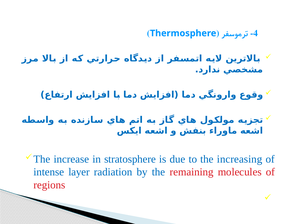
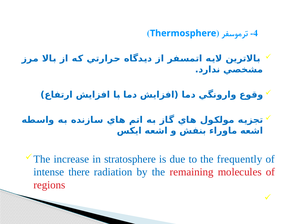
increasing: increasing -> frequently (240, 159)
layer: layer -> there (79, 172)
